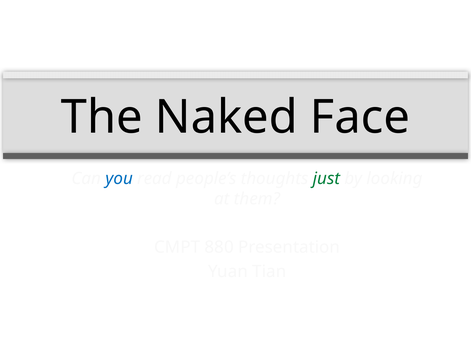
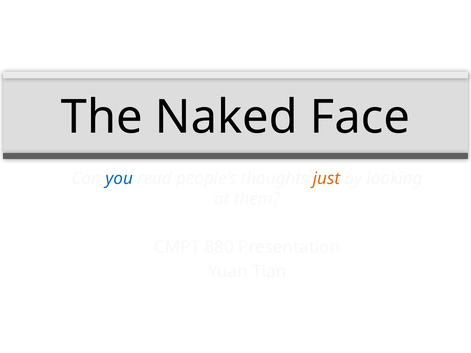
just colour: green -> orange (327, 179)
